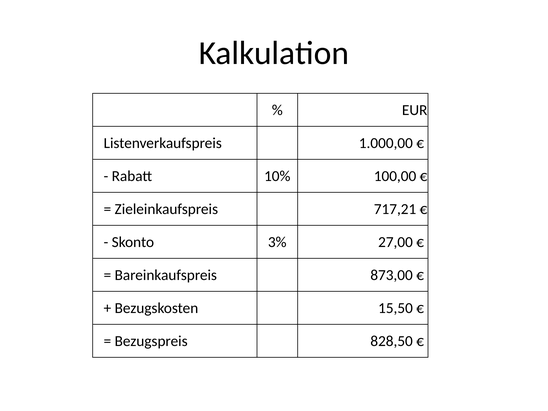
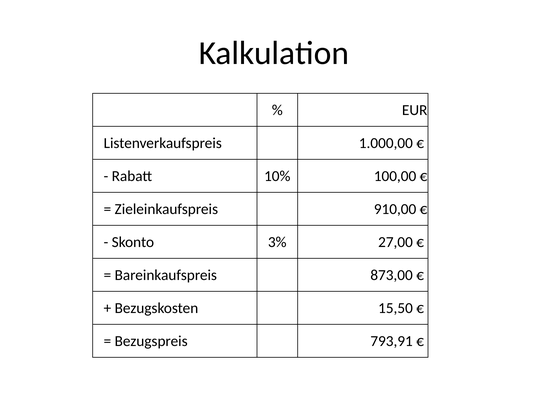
717,21: 717,21 -> 910,00 (395, 209)
828,50: 828,50 -> 793,91 (392, 341)
